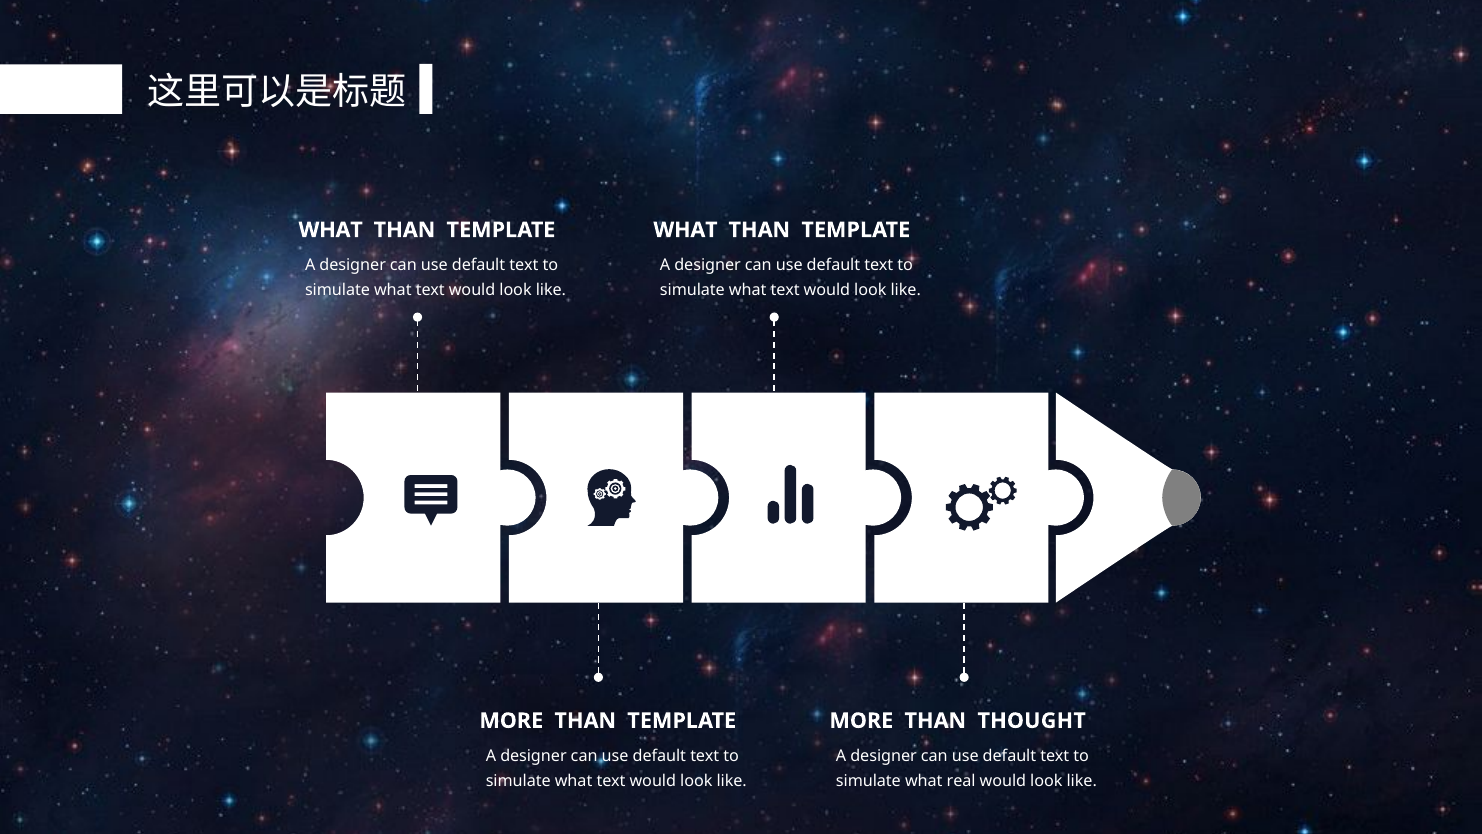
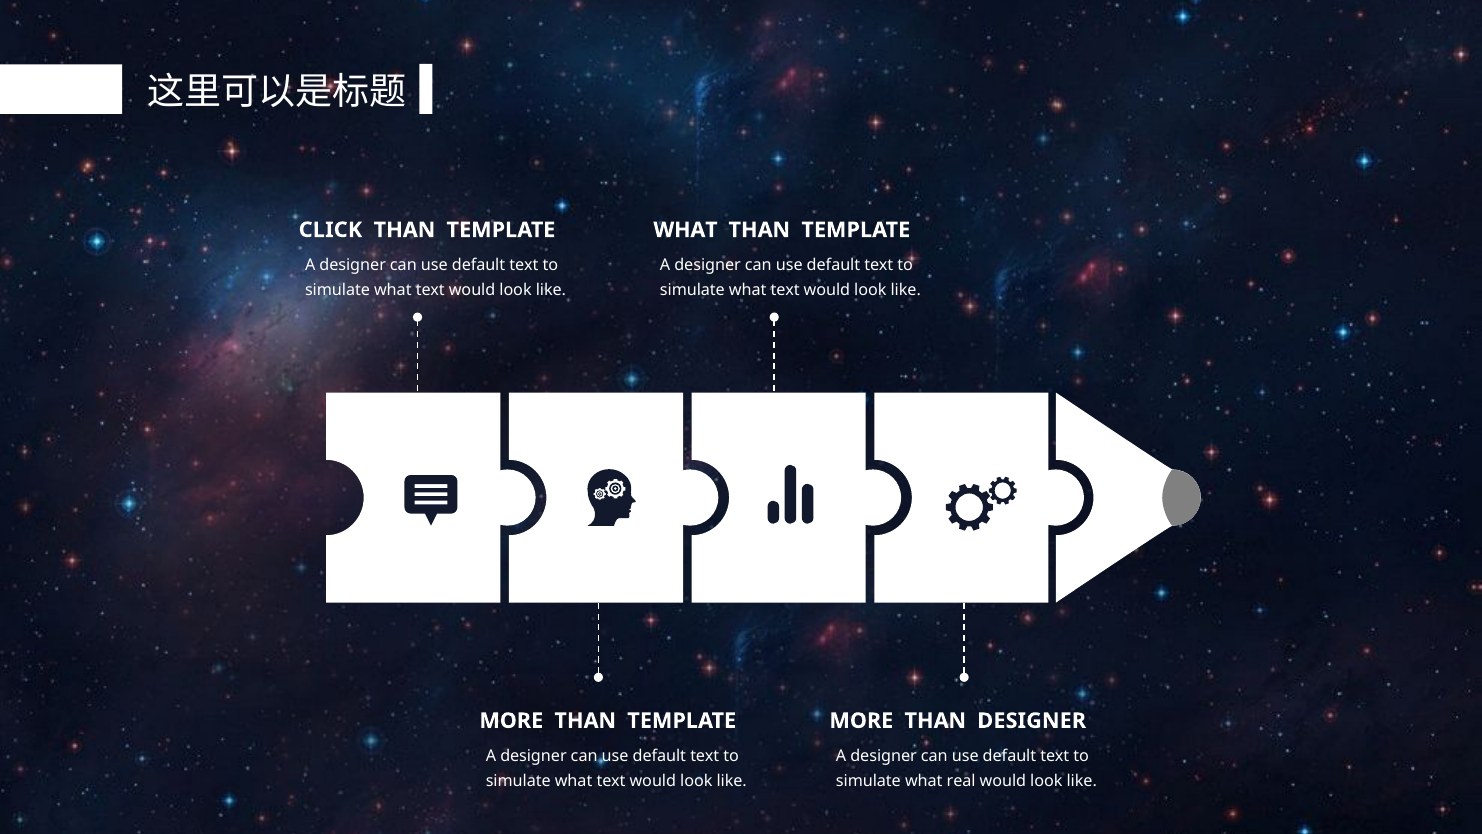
WHAT: WHAT -> CLICK (330, 230)
THAN THOUGHT: THOUGHT -> DESIGNER (1032, 720)
